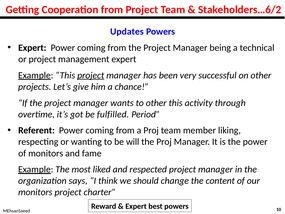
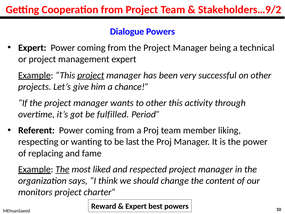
Stakeholders…6/2: Stakeholders…6/2 -> Stakeholders…9/2 (240, 10)
Updates: Updates -> Dialogue (127, 32)
will: will -> last (133, 142)
of monitors: monitors -> replacing (46, 153)
The underline: none -> present (62, 169)
